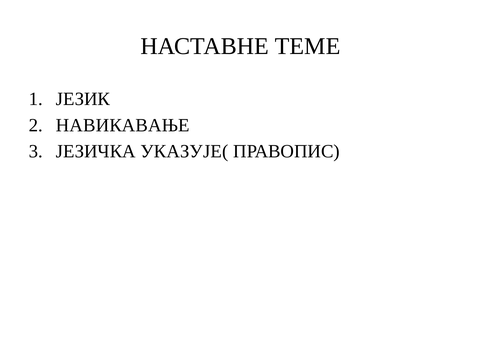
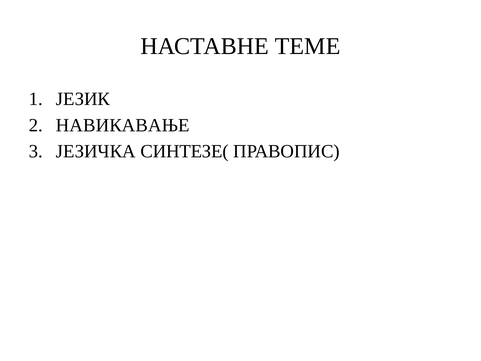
УКАЗУЈЕ(: УКАЗУЈЕ( -> СИНТЕЗЕ( (185, 151)
